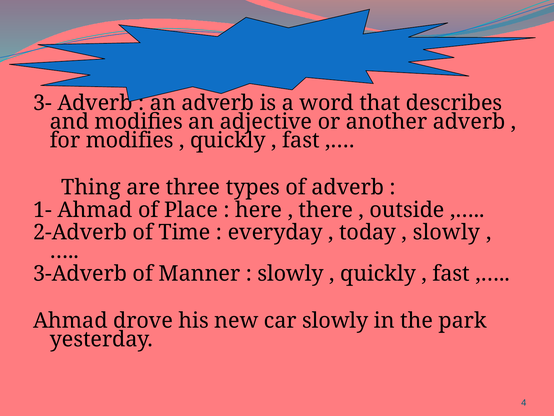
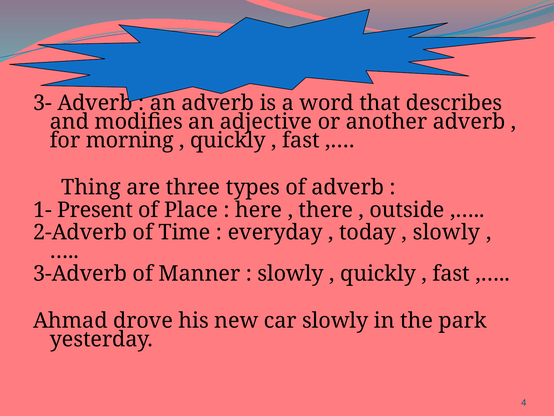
for modifies: modifies -> morning (130, 140)
1- Ahmad: Ahmad -> Present (95, 210)
